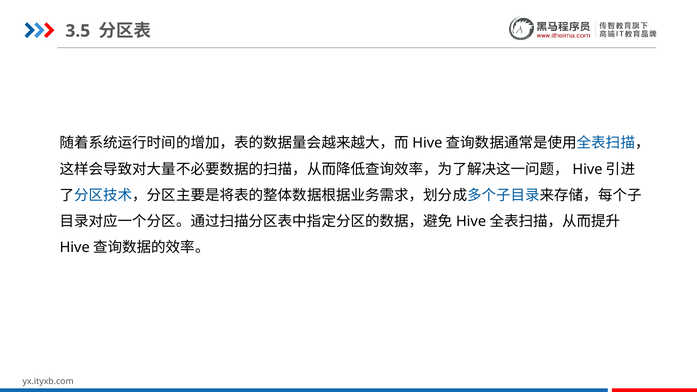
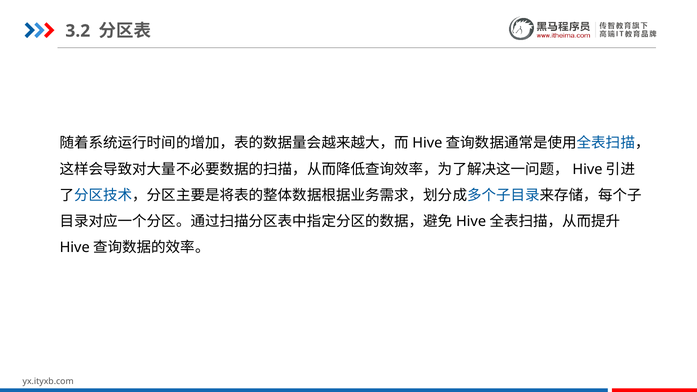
3.5: 3.5 -> 3.2 (78, 31)
